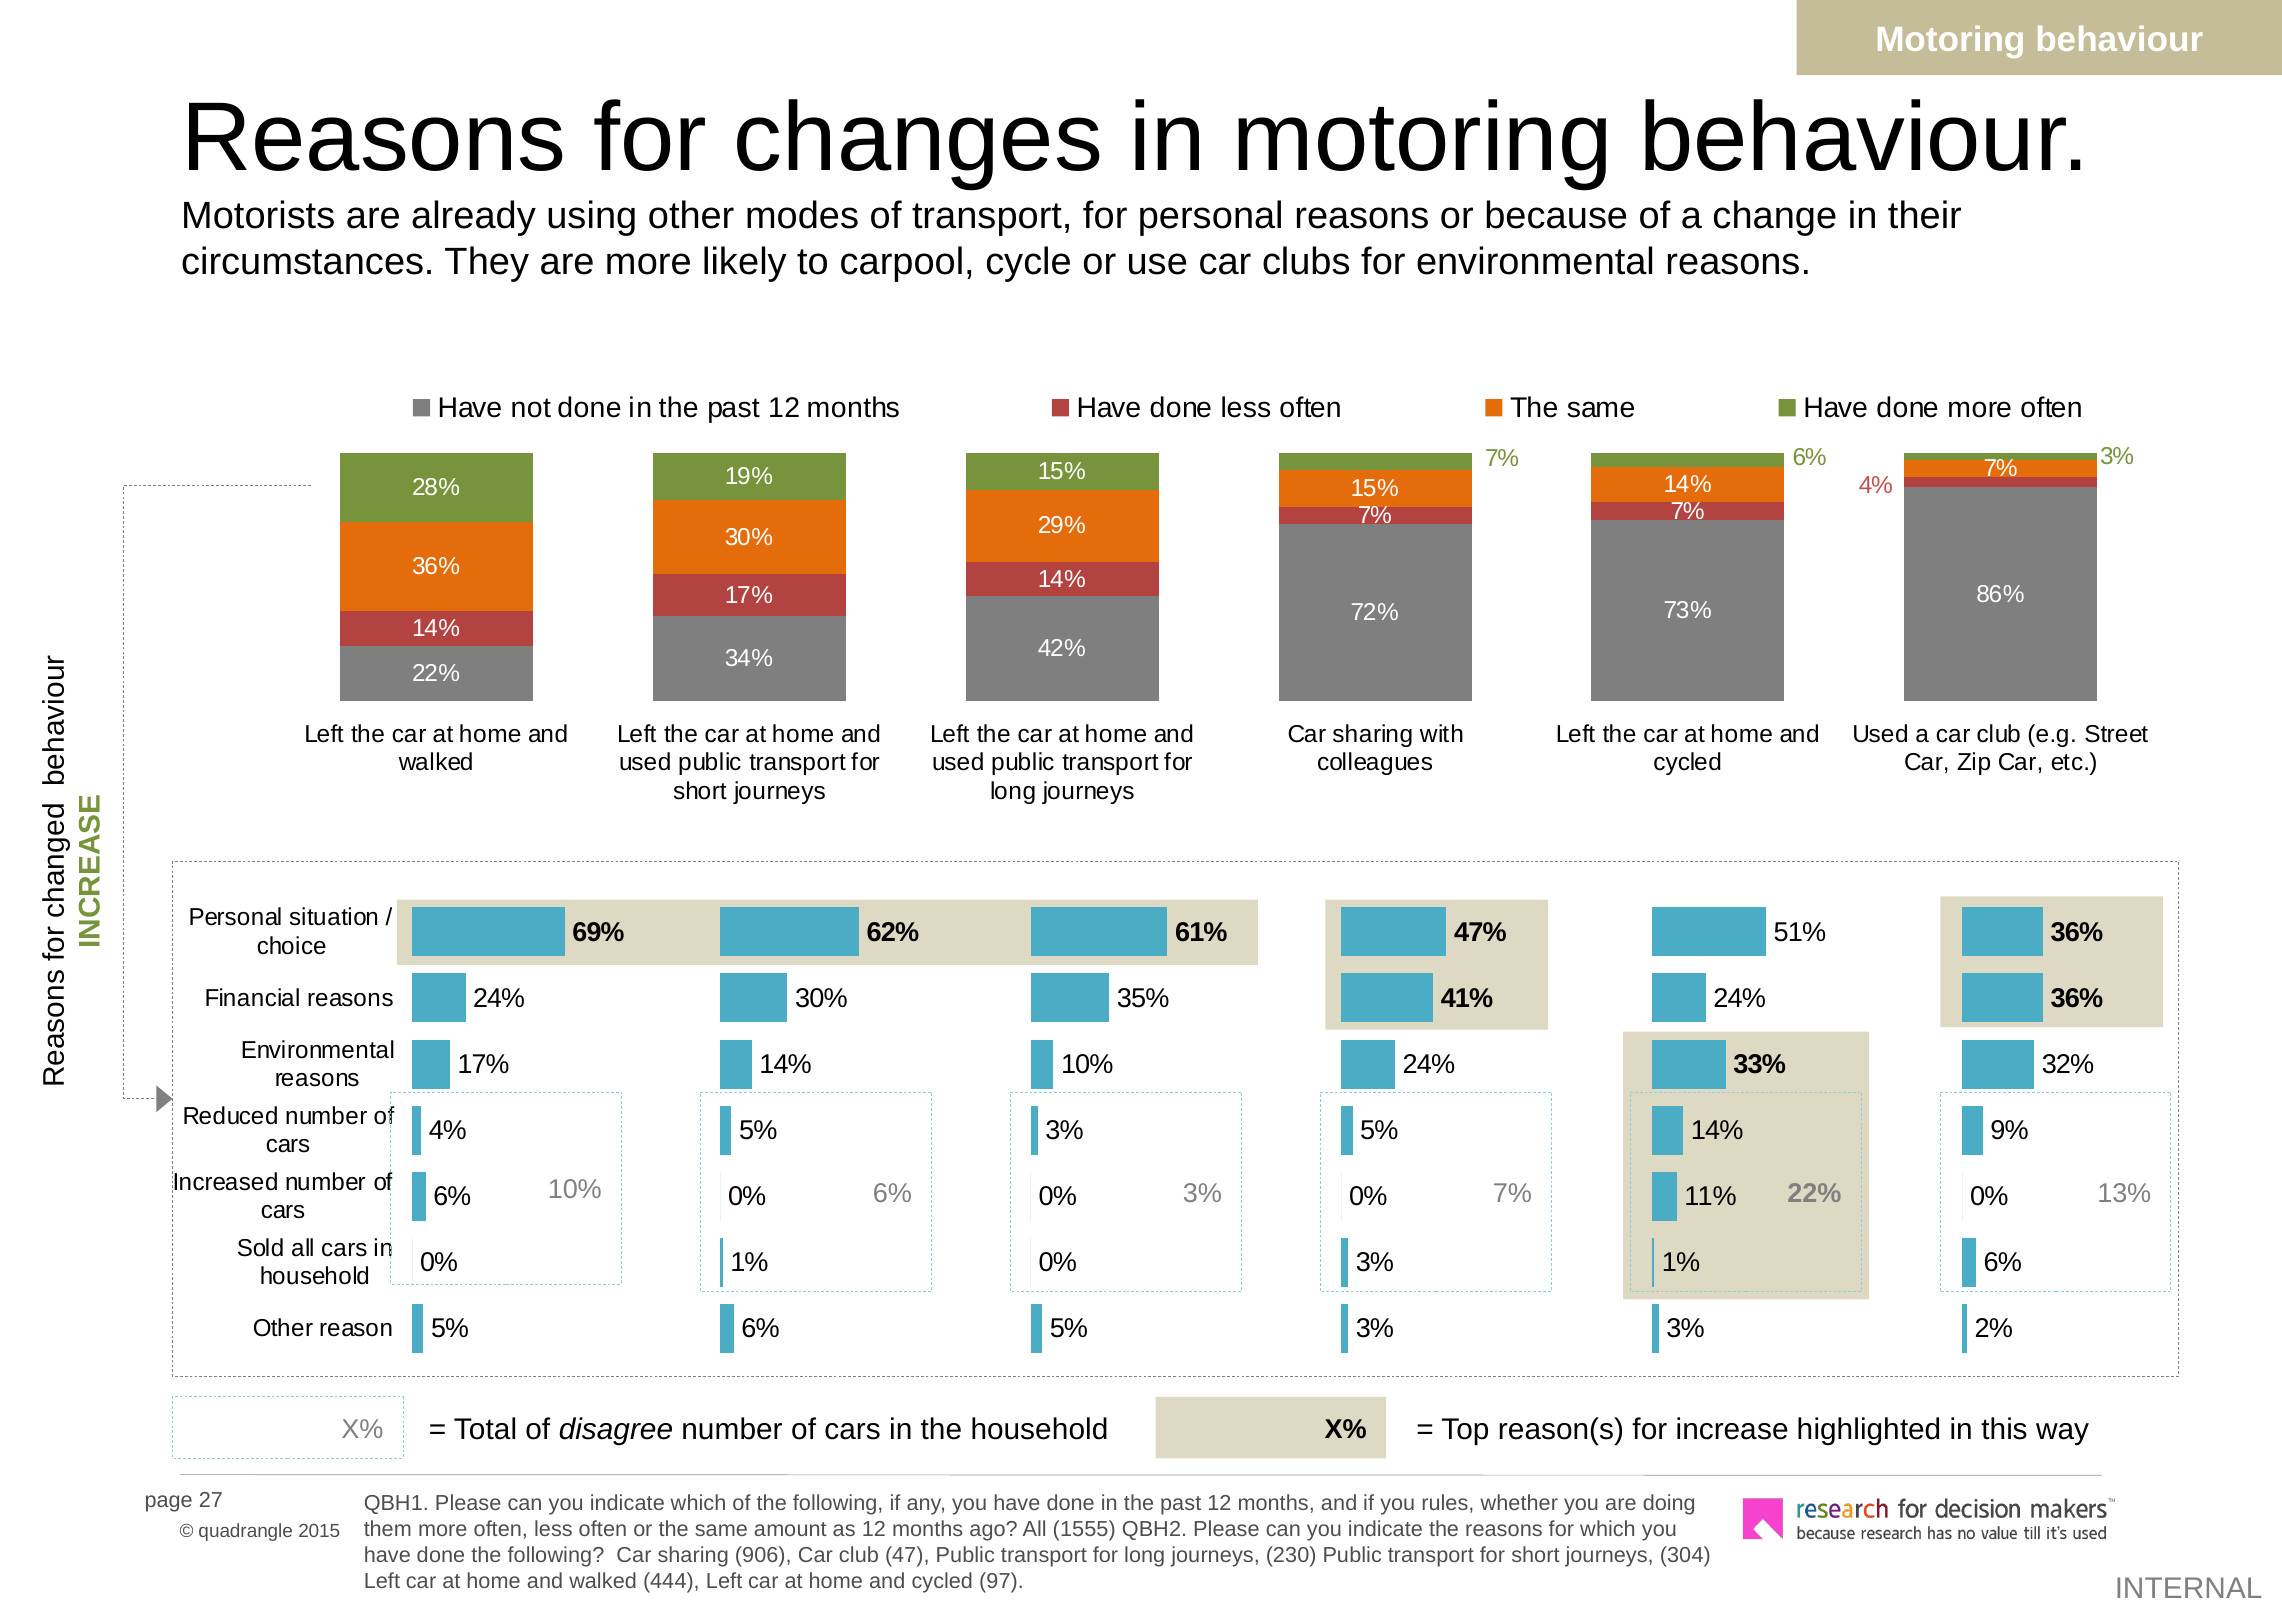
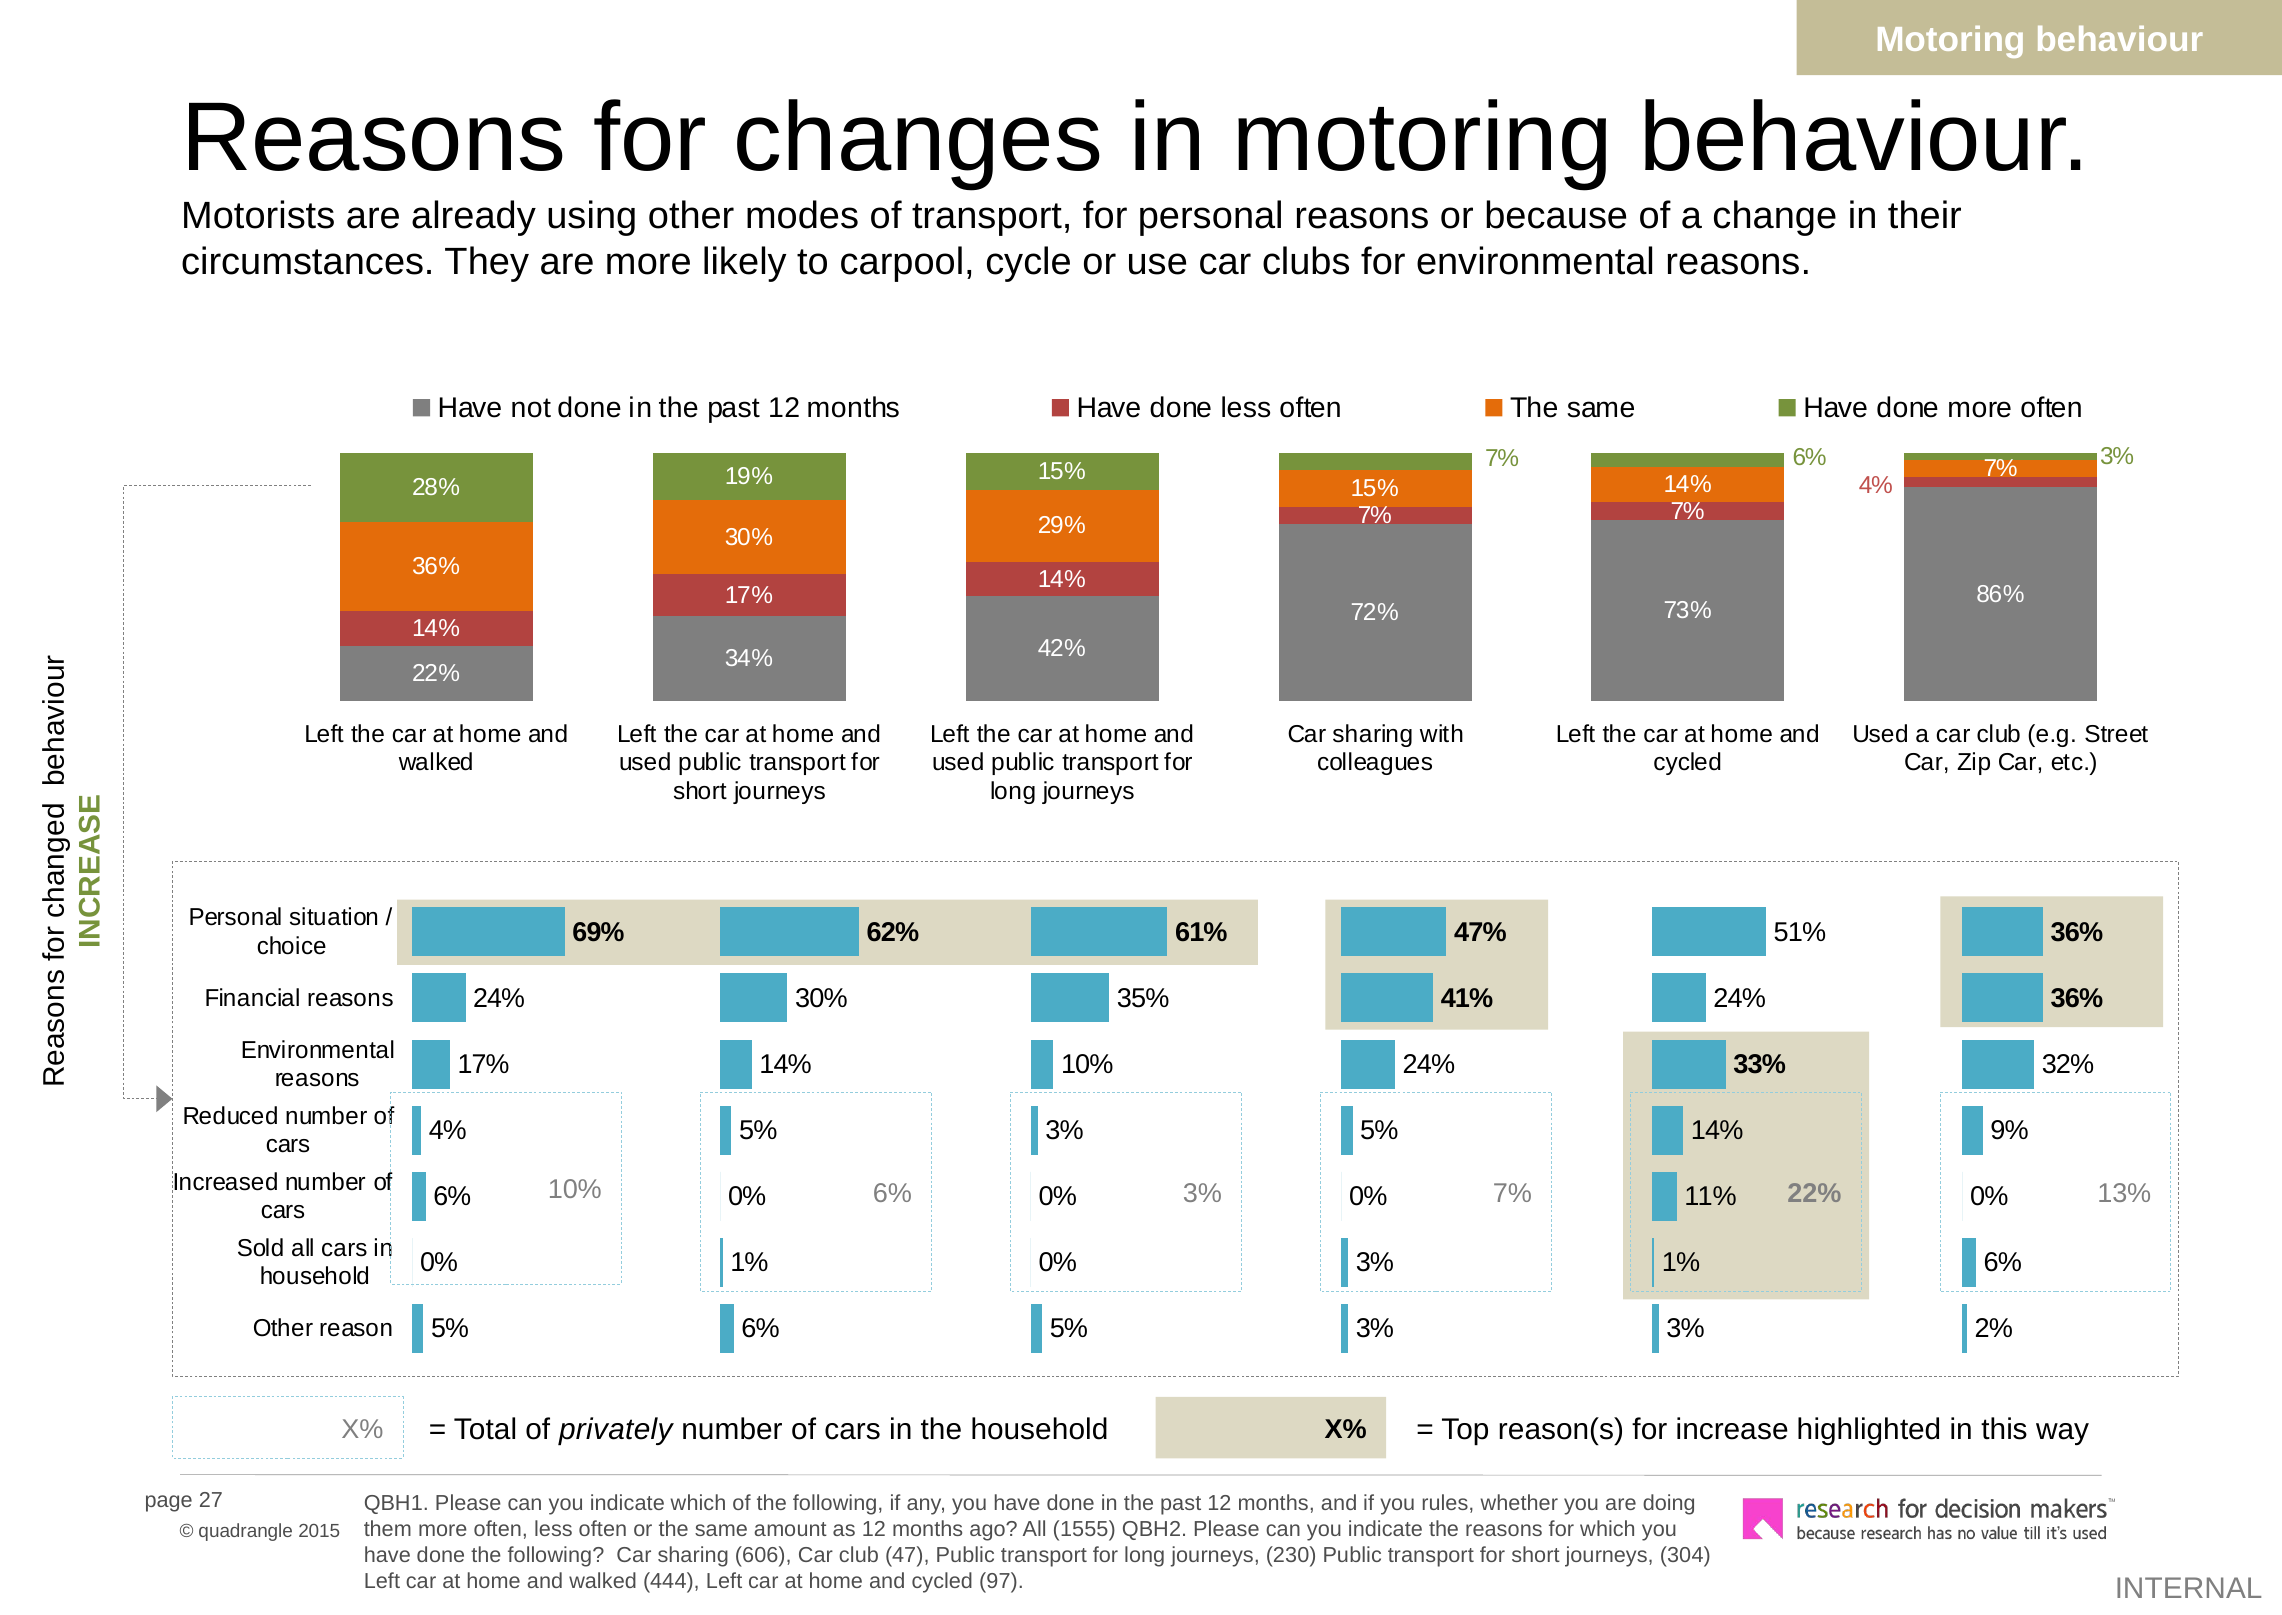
disagree: disagree -> privately (616, 1429)
906: 906 -> 606 (763, 1555)
